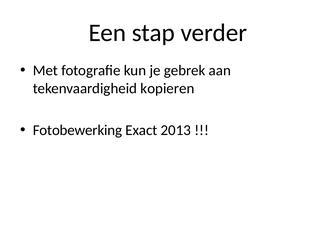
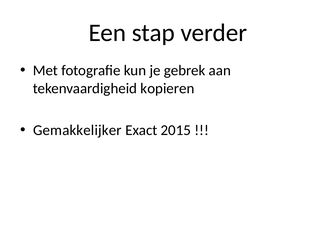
Fotobewerking: Fotobewerking -> Gemakkelijker (77, 130)
2013: 2013 -> 2015 (176, 130)
